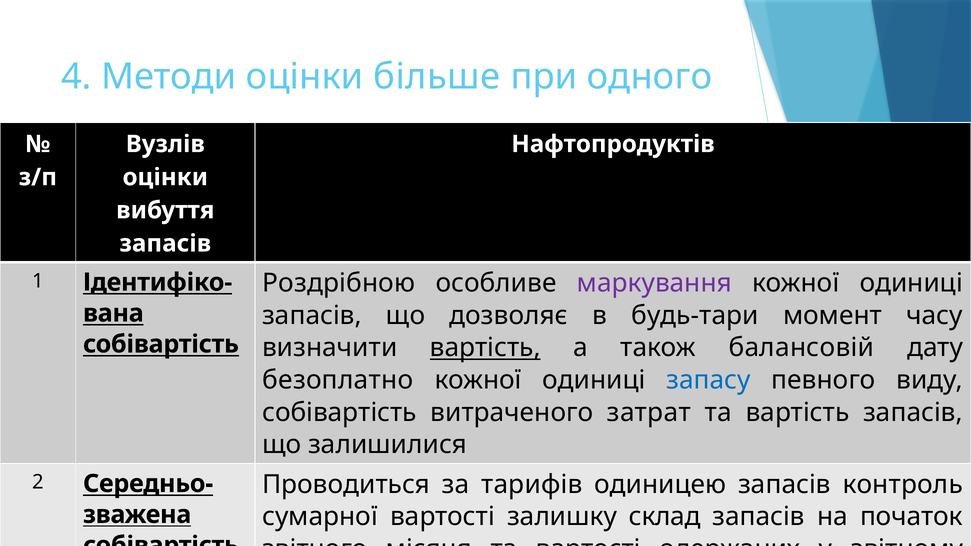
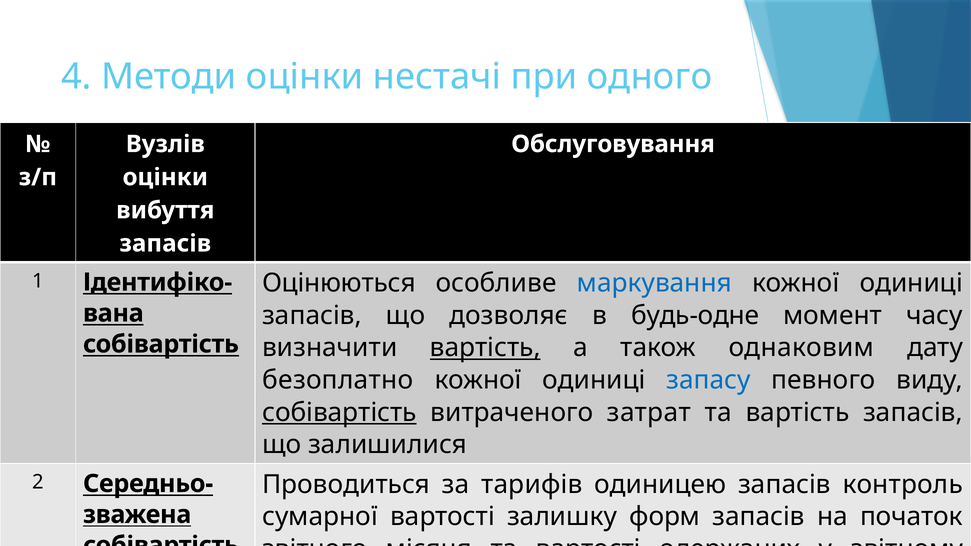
бiльше: бiльше -> нестачi (437, 77)
Нафтопродуктів: Нафтопродуктів -> Обслуговування (613, 144)
Роздрібною: Роздрібною -> Оцінюються (339, 283)
маркування colour: purple -> blue (654, 283)
будь-тари: будь-тари -> будь-одне (695, 316)
балансовій: балансовій -> однаковим (801, 348)
собівартість underline: none -> present (339, 413)
склад: склад -> форм (665, 517)
